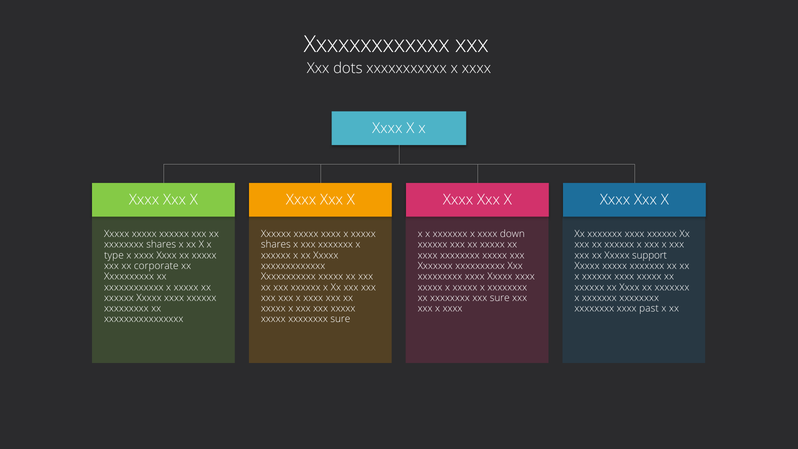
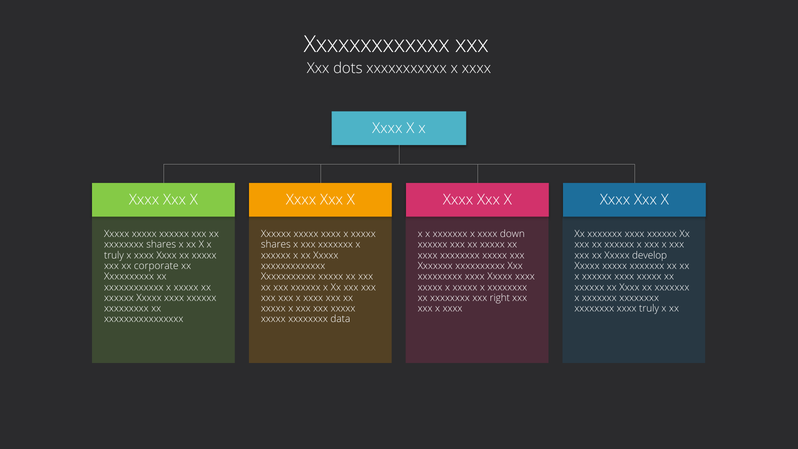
type: type -> truly (114, 255)
support: support -> develop (650, 255)
xxx sure: sure -> right (500, 298)
xxxx past: past -> truly (649, 308)
xxxxxxxx sure: sure -> data (340, 319)
